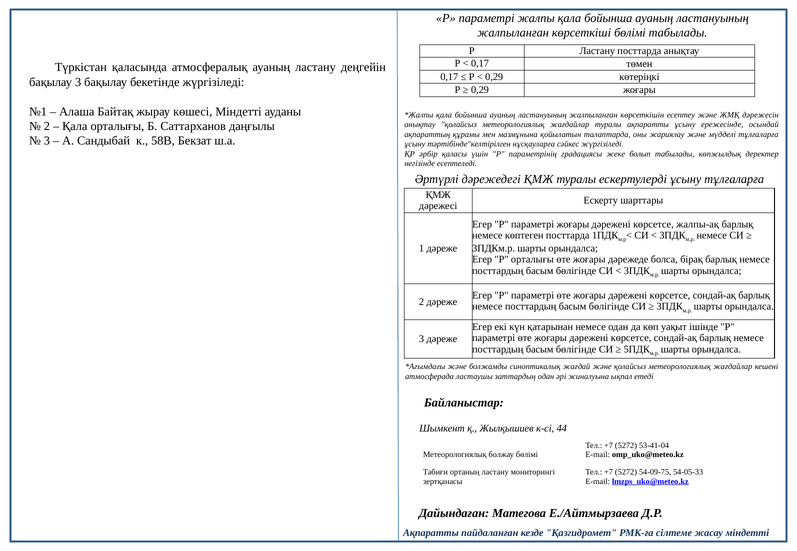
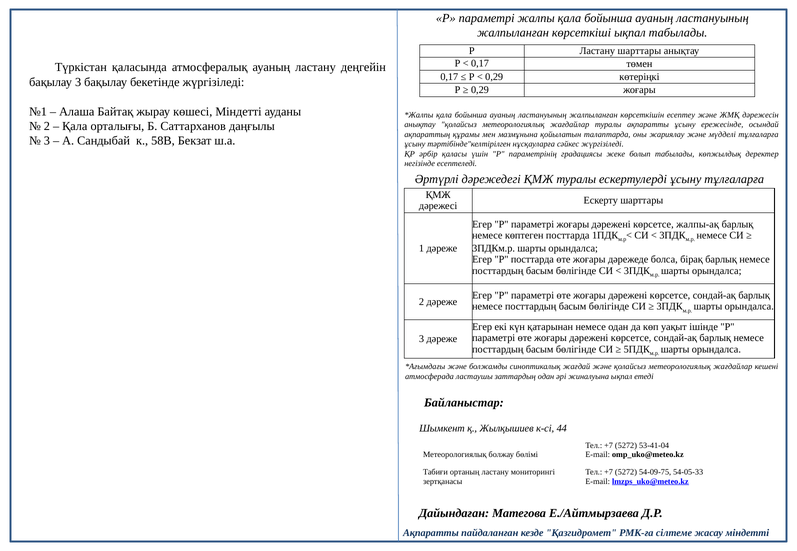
көрсеткіші бөлімі: бөлімі -> ықпал (630, 33)
Ластану посттарда: посттарда -> шарттары (639, 51)
P орталығы: орталығы -> посттарда (532, 260)
